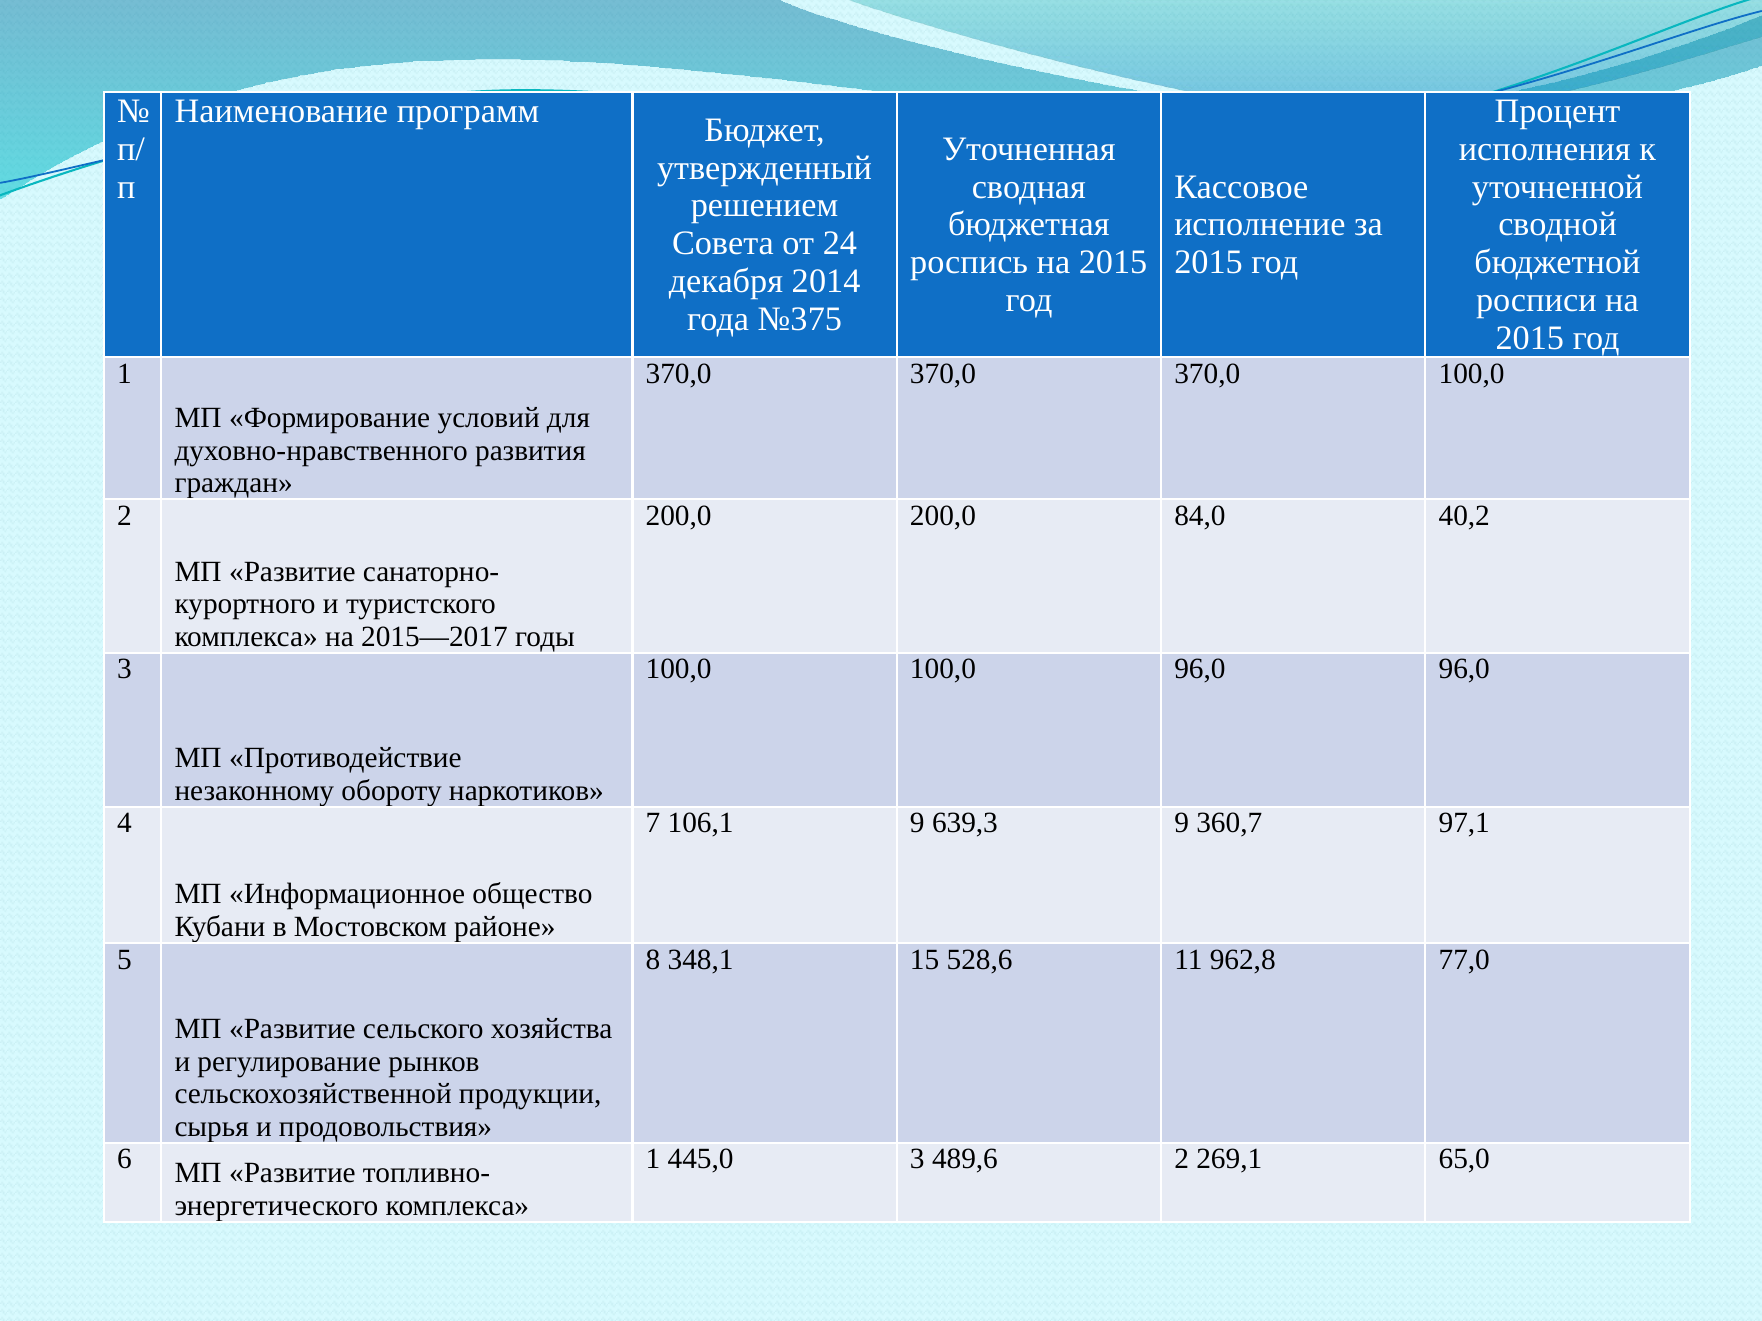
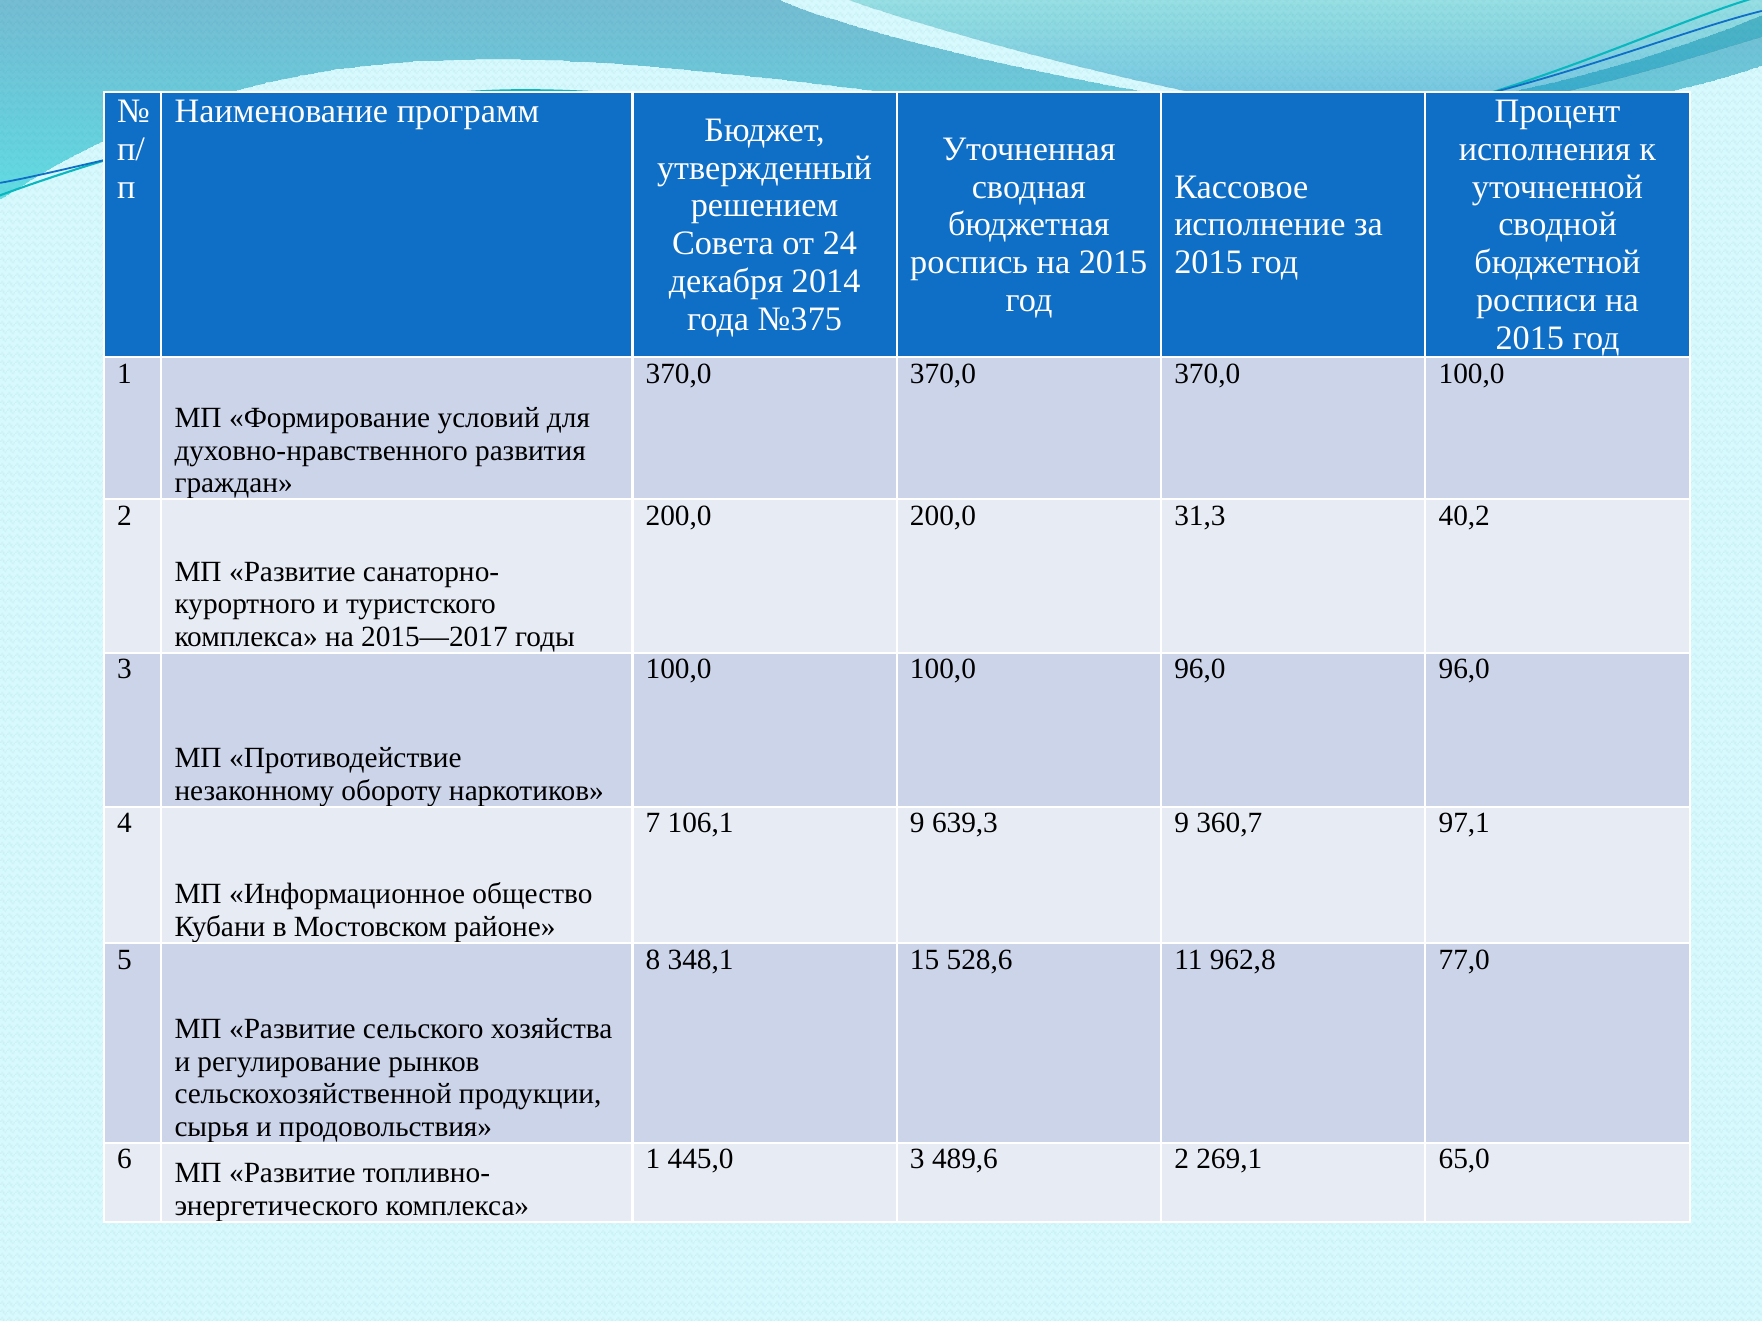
84,0: 84,0 -> 31,3 (1200, 516)
